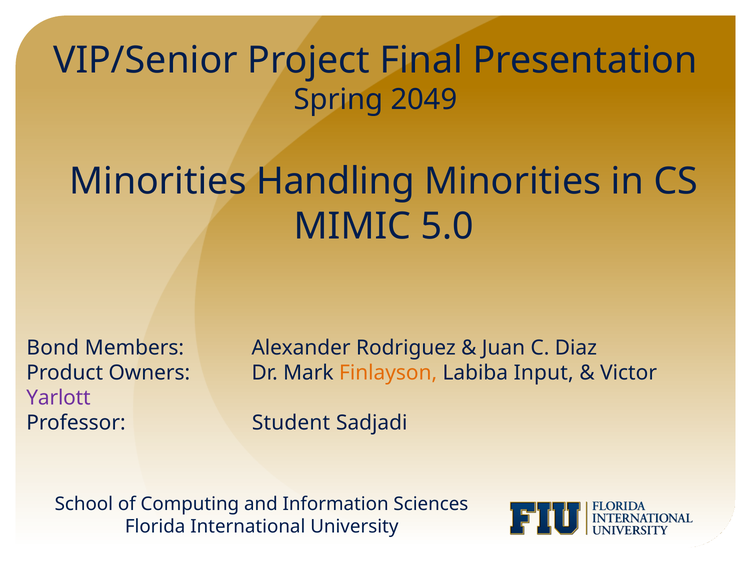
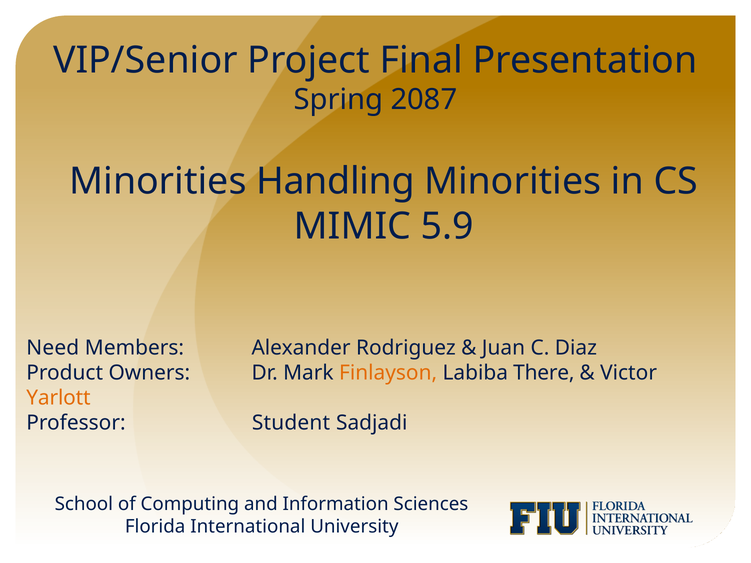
2049: 2049 -> 2087 (424, 100)
5.0: 5.0 -> 5.9 (447, 227)
Bond: Bond -> Need (53, 348)
Input: Input -> There (544, 373)
Yarlott colour: purple -> orange (58, 398)
